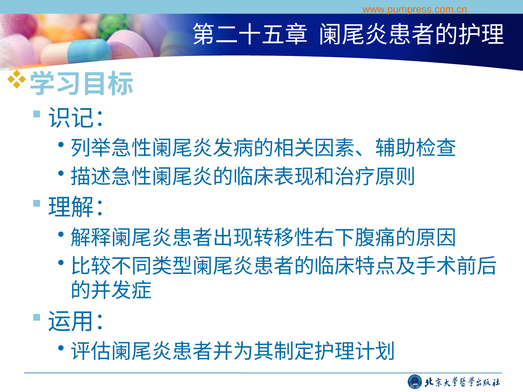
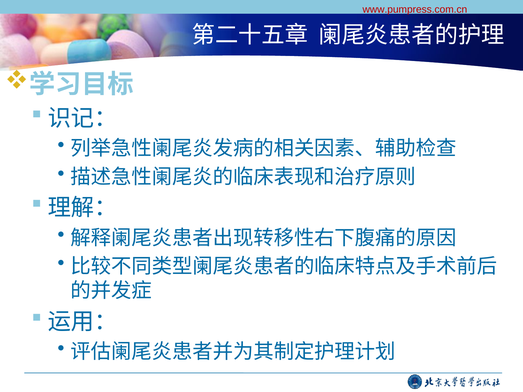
www.pumpress.com.cn colour: orange -> red (415, 9)
